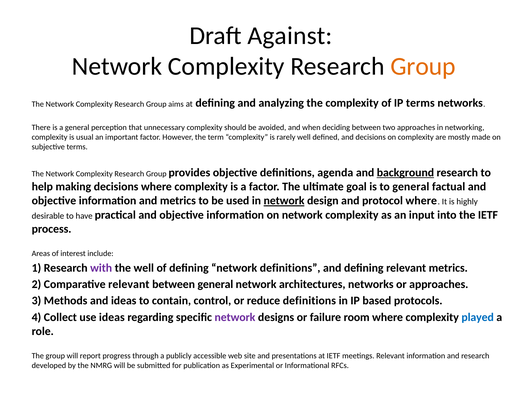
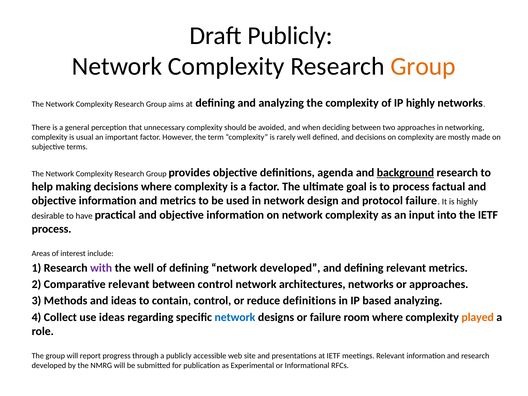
Draft Against: Against -> Publicly (290, 36)
IP terms: terms -> highly (420, 103)
to general: general -> process (411, 187)
network underline: present -> none (284, 201)
protocol where: where -> failure (421, 201)
network definitions: definitions -> developed (290, 268)
between general: general -> control (215, 284)
based protocols: protocols -> analyzing (418, 301)
network colour: purple -> blue (235, 317)
played colour: blue -> orange (478, 317)
